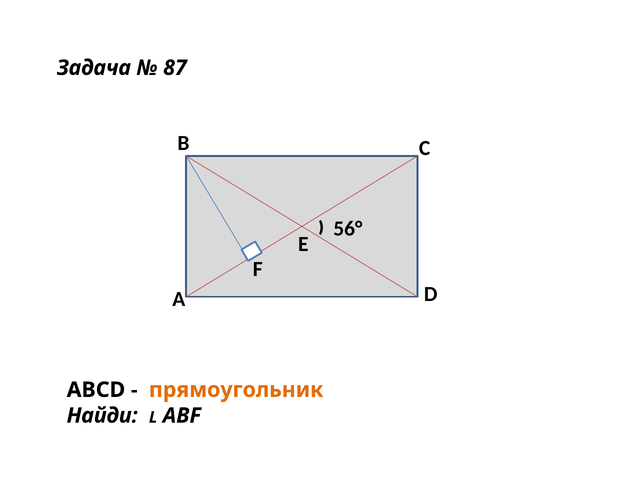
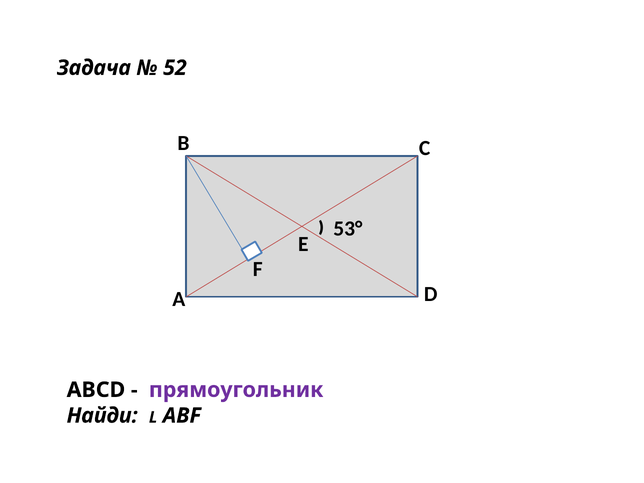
87: 87 -> 52 (175, 68)
56°: 56° -> 53° (348, 229)
прямоугольник colour: orange -> purple (236, 390)
